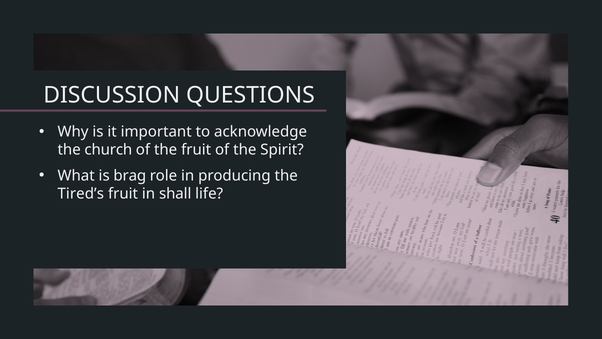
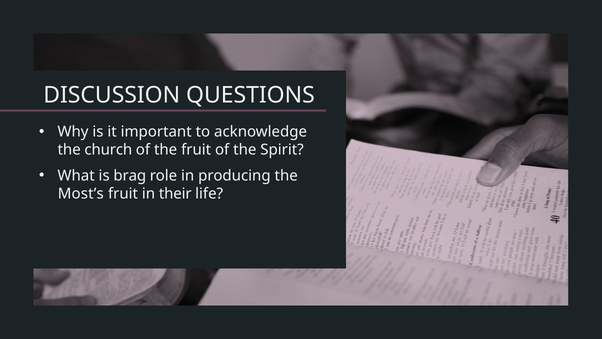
Tired’s: Tired’s -> Most’s (81, 193)
shall: shall -> their (175, 193)
